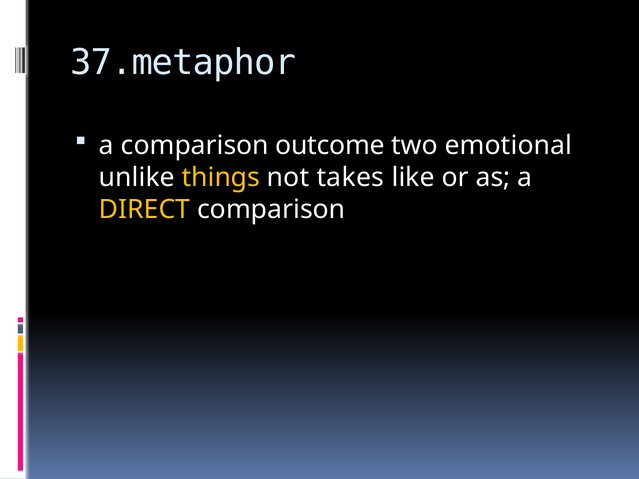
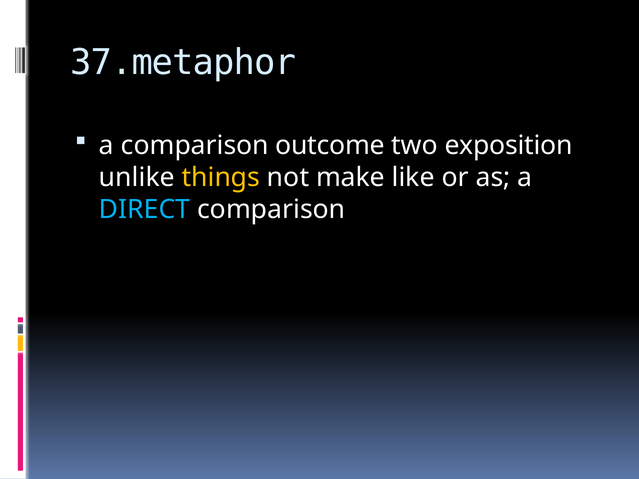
emotional: emotional -> exposition (509, 146)
takes: takes -> make (350, 178)
DIRECT colour: yellow -> light blue (145, 210)
